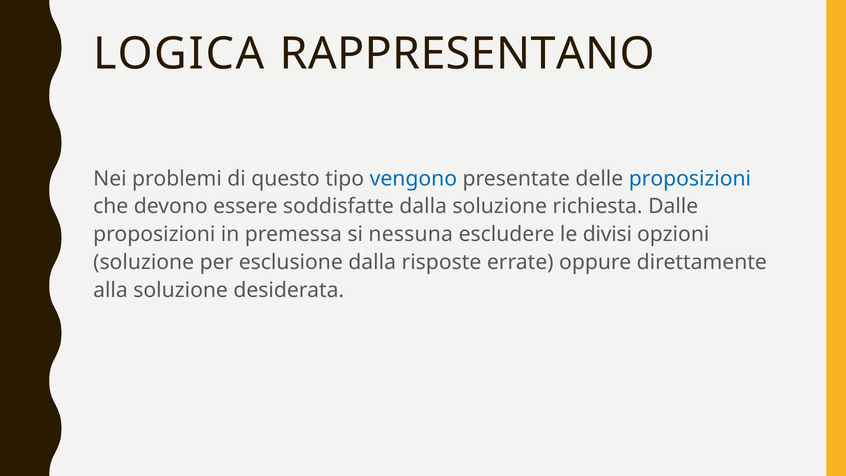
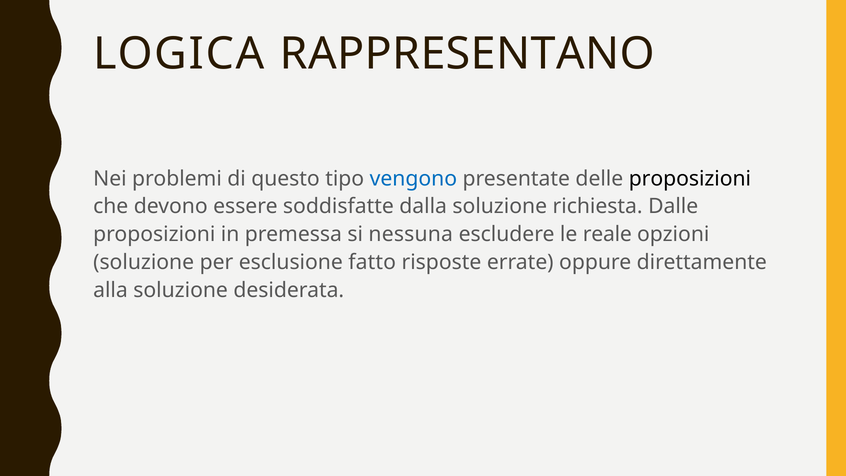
proposizioni colour: blue -> black (690, 178)
divisi: divisi -> reale (607, 234)
esclusione dalla: dalla -> fatto (372, 262)
